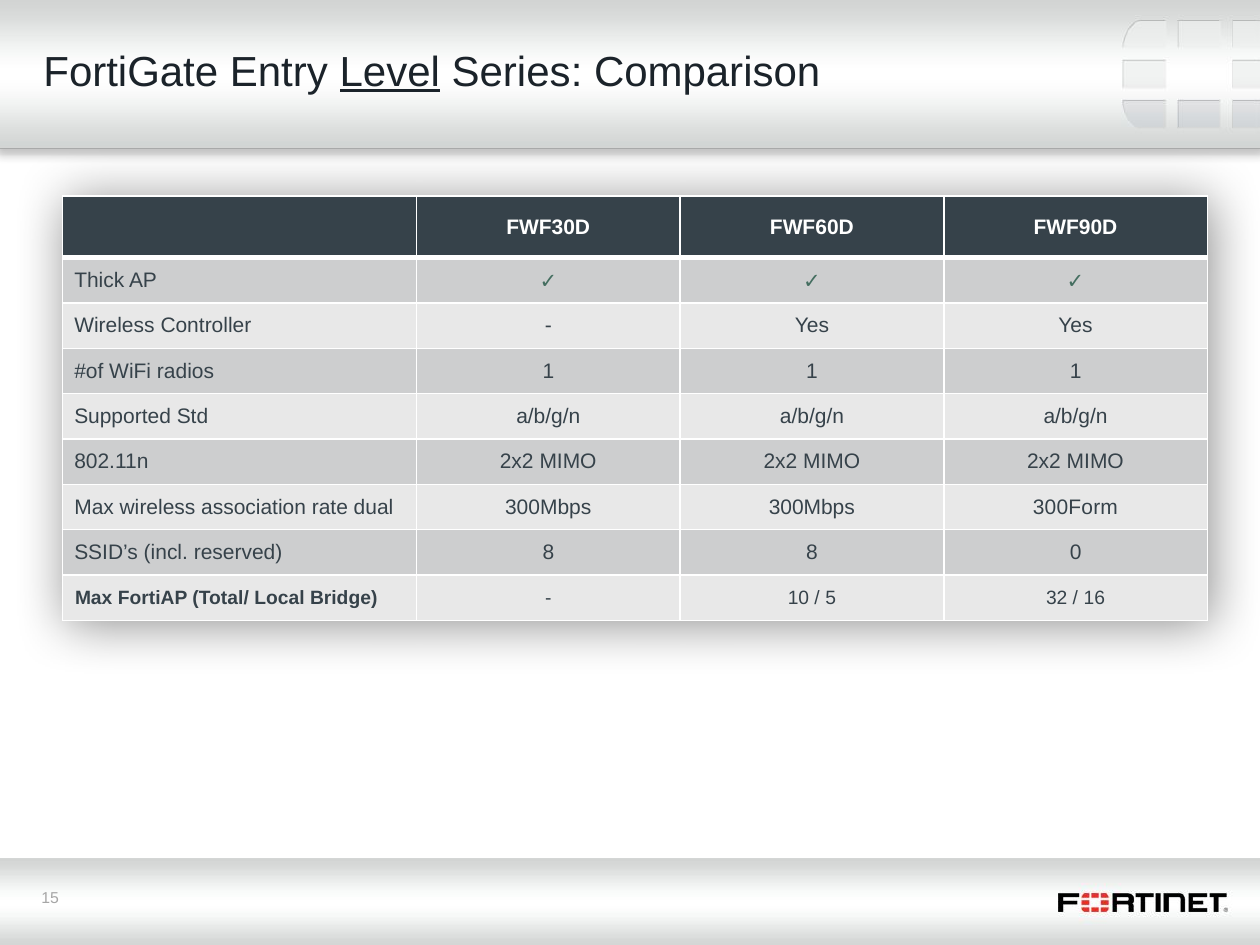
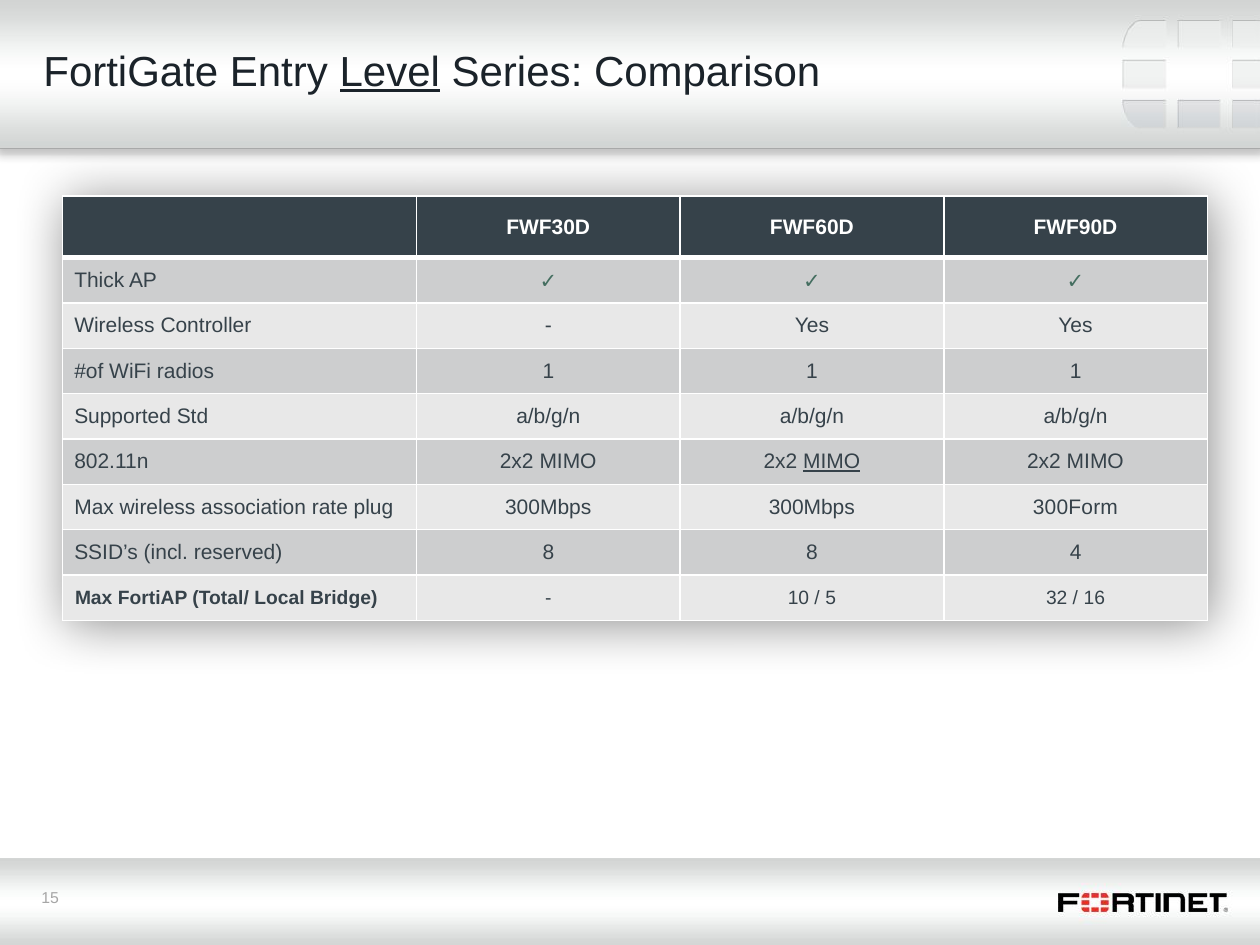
MIMO underline: none -> present (832, 462)
dual: dual -> plug (374, 507)
0: 0 -> 4 (1076, 553)
